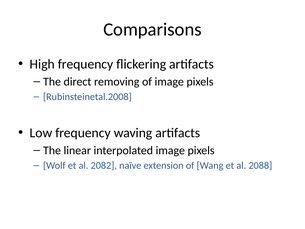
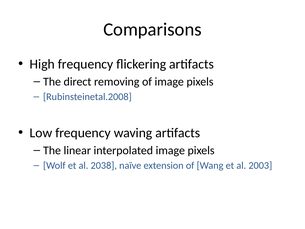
2082: 2082 -> 2038 (104, 165)
2088: 2088 -> 2003 (260, 165)
